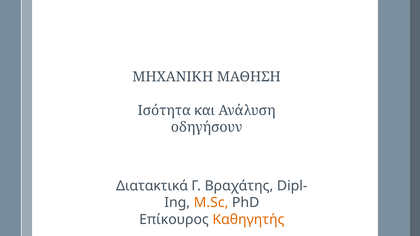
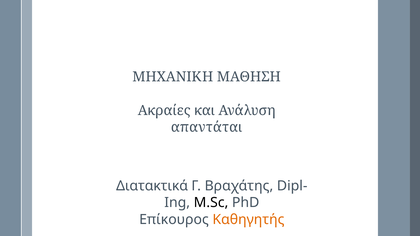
Ισότητα: Ισότητα -> Ακραίες (164, 111)
οδηγήσουν: οδηγήσουν -> απαντάται (207, 127)
M.Sc colour: orange -> black (211, 203)
